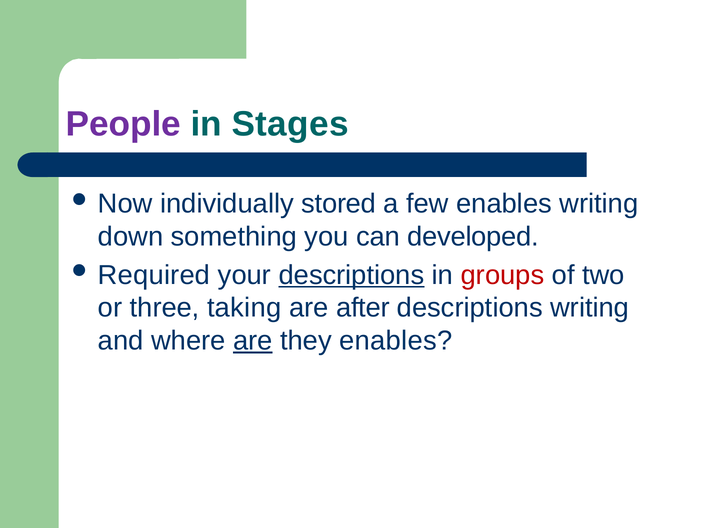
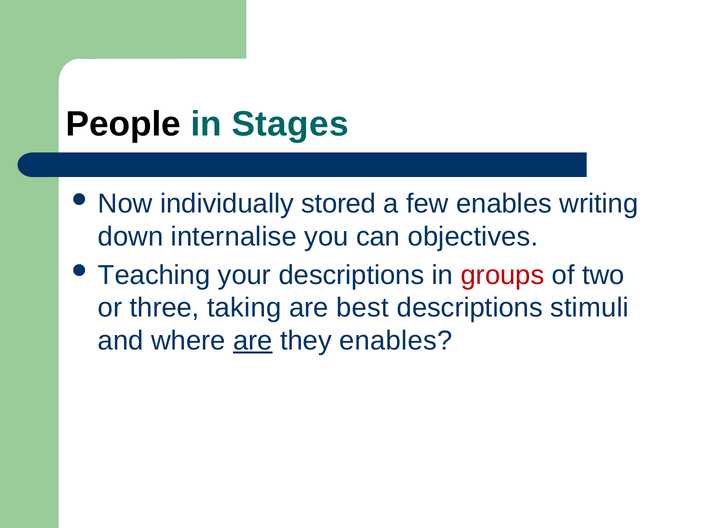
People colour: purple -> black (123, 124)
something: something -> internalise (234, 237)
developed: developed -> objectives (473, 237)
Required: Required -> Teaching (154, 275)
descriptions underline: present -> none (352, 275)
after: after -> best (363, 308)
descriptions writing: writing -> stimuli (590, 308)
